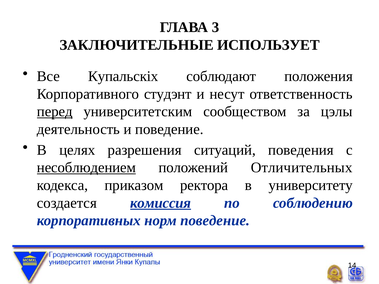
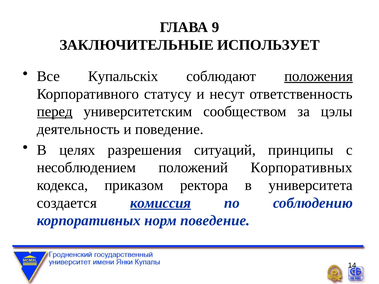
3: 3 -> 9 (215, 27)
положения underline: none -> present (319, 76)
студэнт: студэнт -> статусу (168, 94)
поведения: поведения -> принципы (301, 150)
несоблюдением underline: present -> none (86, 168)
положений Отличительных: Отличительных -> Корпоративных (302, 168)
университету: университету -> университета (311, 185)
